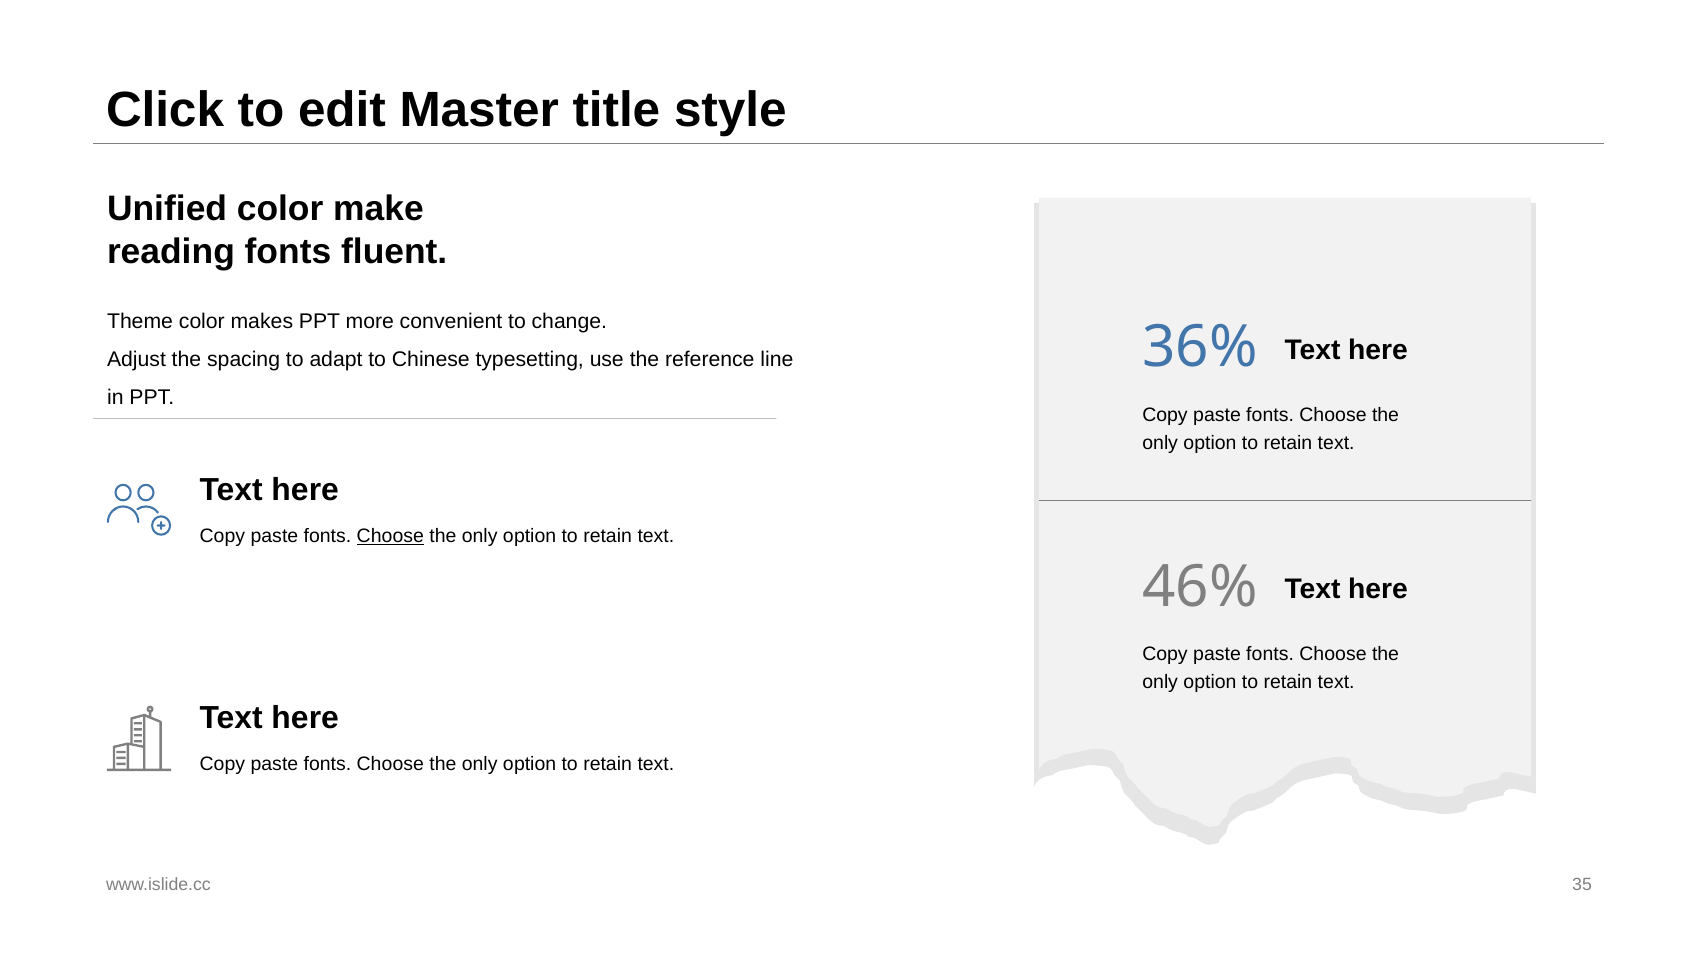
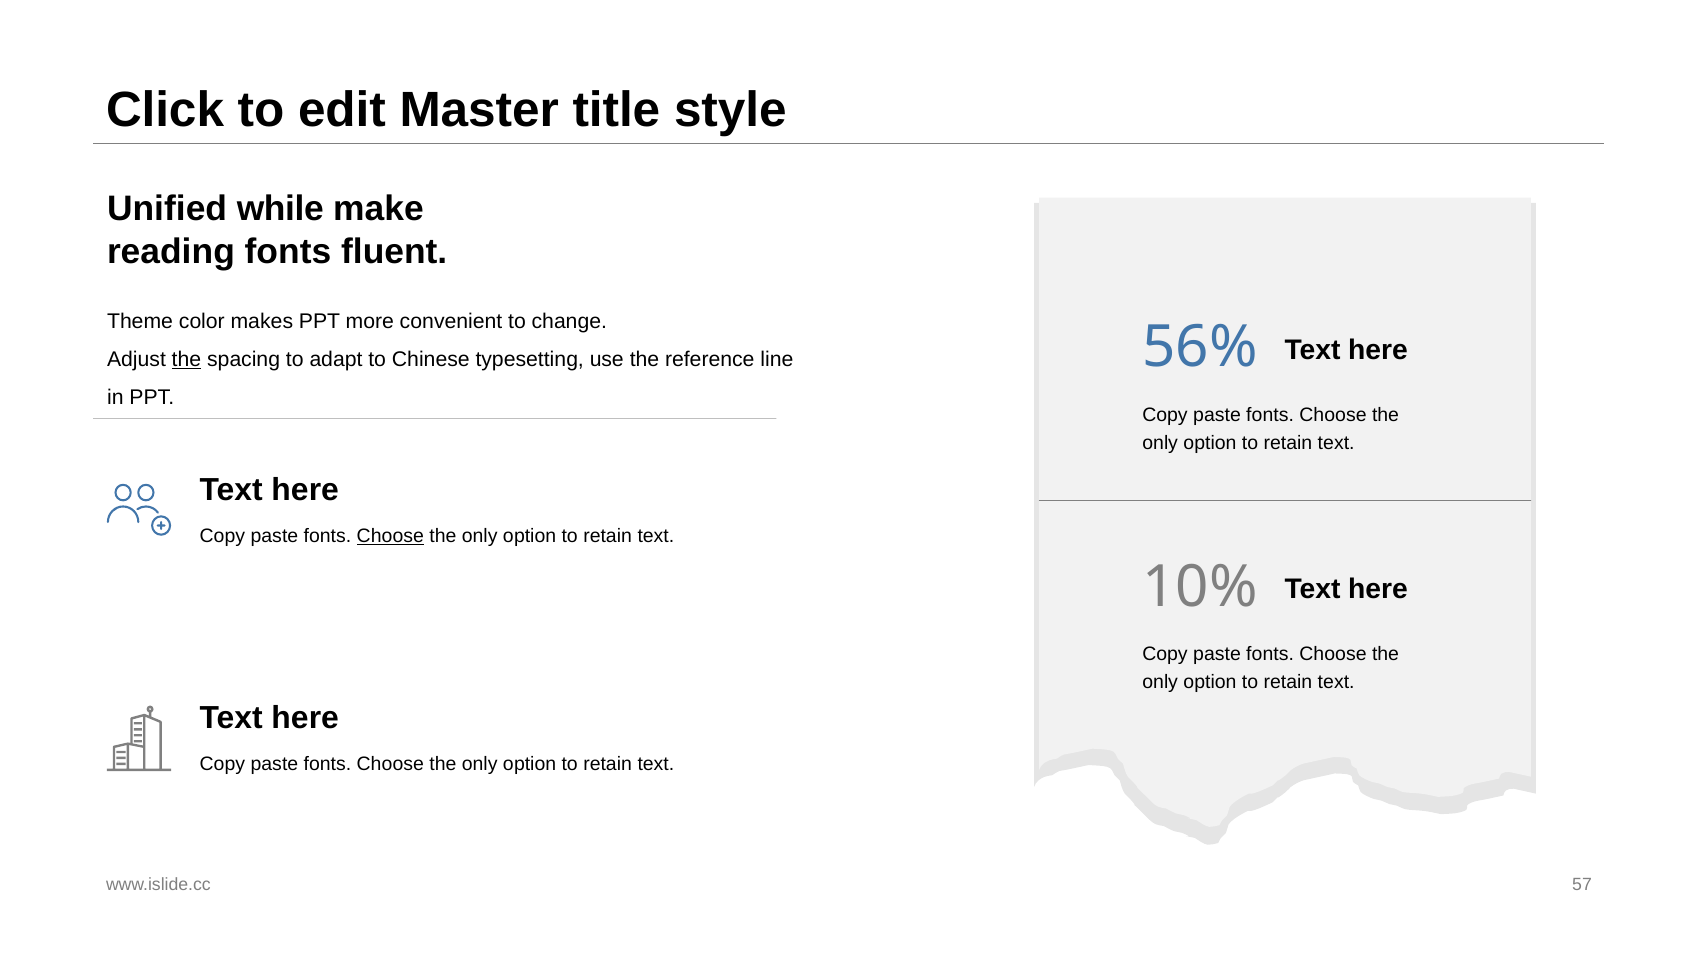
Unified color: color -> while (280, 209)
36%: 36% -> 56% (1200, 348)
the underline: none -> present (186, 360)
46%: 46% -> 10% (1200, 587)
35: 35 -> 57 (1582, 885)
